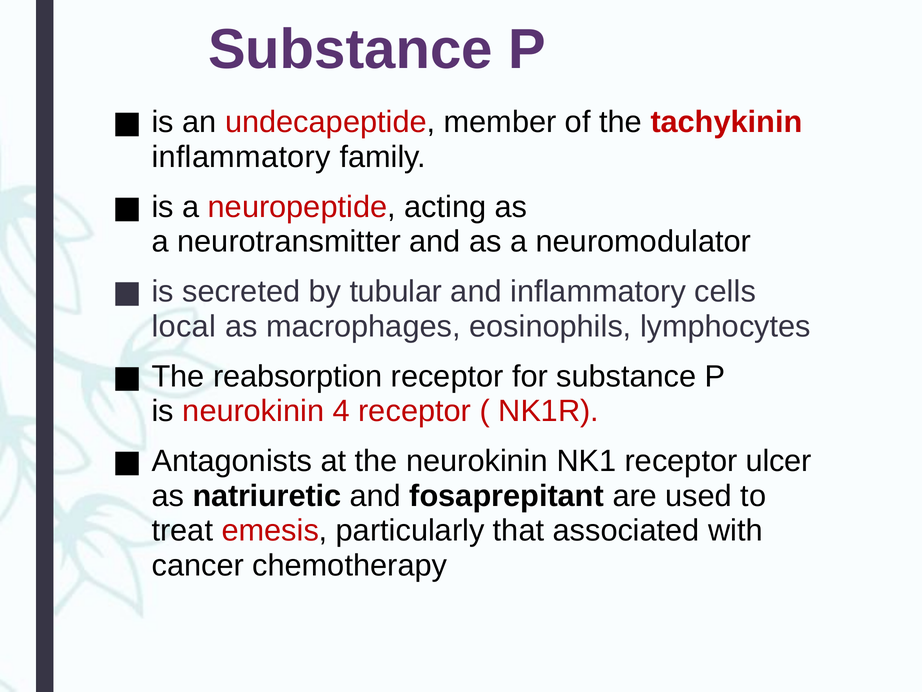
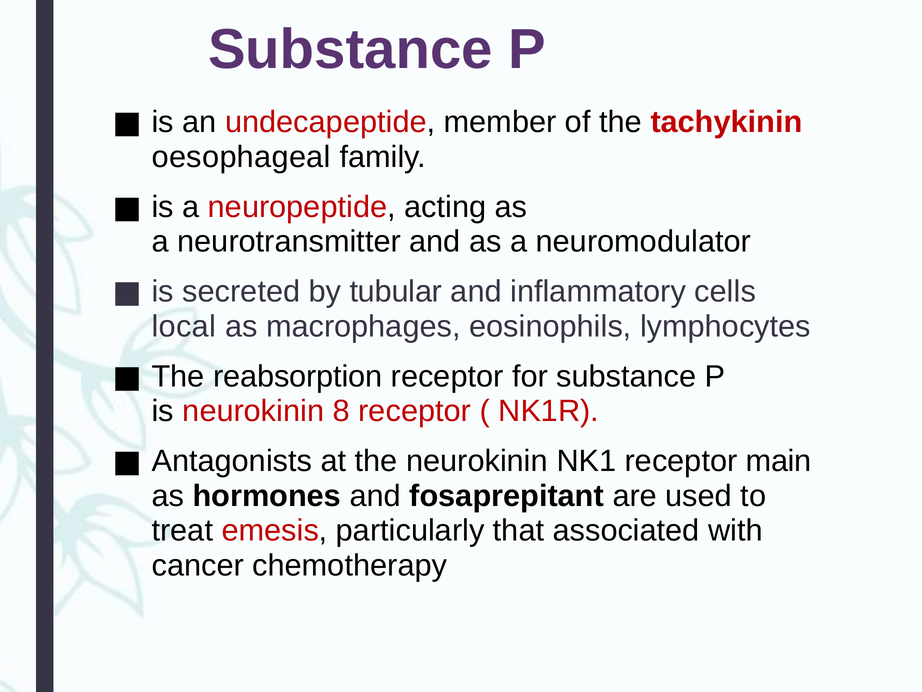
inflammatory: inflammatory -> oesophageal (241, 157)
4: 4 -> 8 (341, 411)
ulcer: ulcer -> main (779, 461)
natriuretic: natriuretic -> hormones (267, 496)
